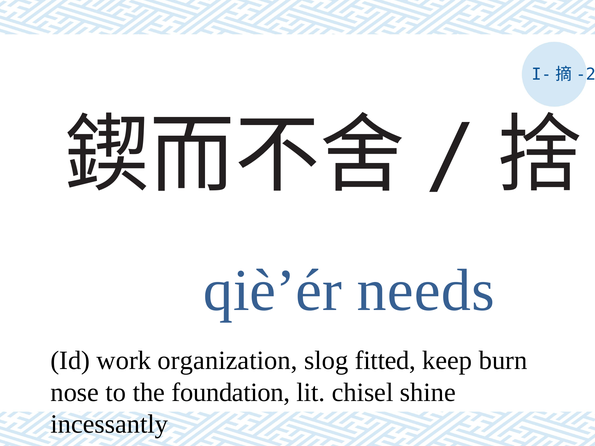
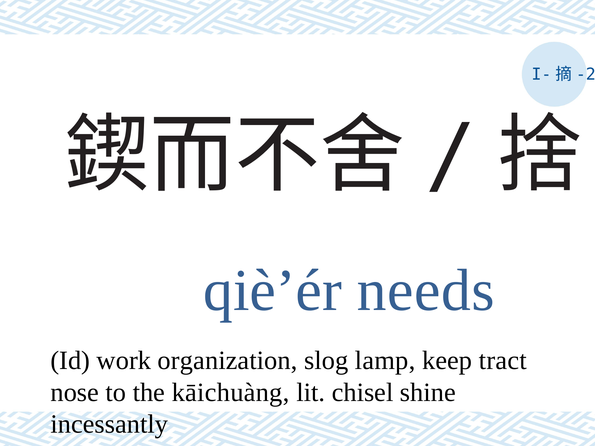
fitted: fitted -> lamp (385, 361)
burn: burn -> tract (503, 361)
foundation: foundation -> kāichuàng (231, 392)
